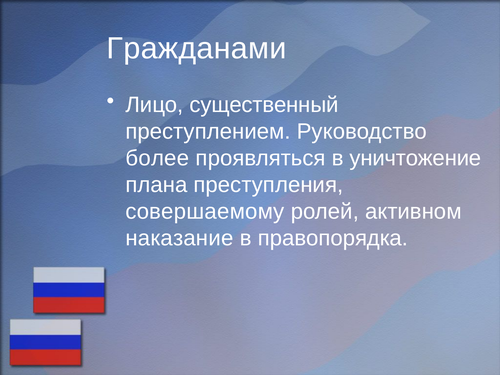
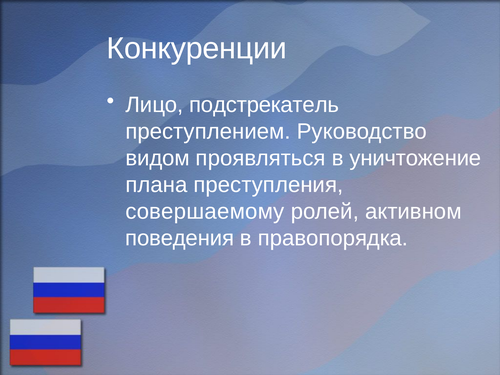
Гражданами: Гражданами -> Конкуренции (197, 48)
существенный: существенный -> подстрекатель (264, 105)
более: более -> видом (158, 158)
наказание: наказание -> поведения (180, 238)
